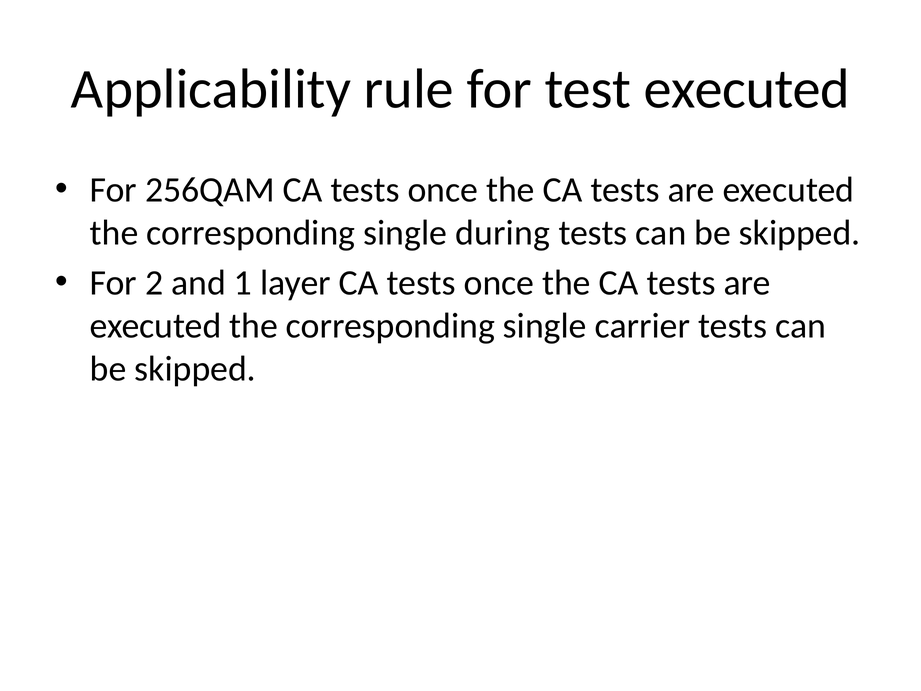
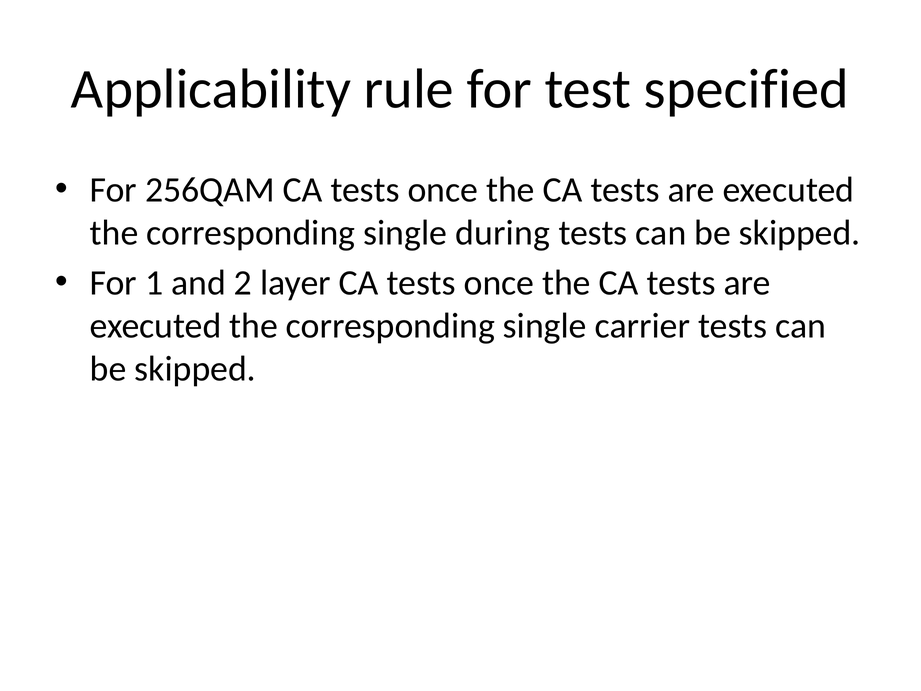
test executed: executed -> specified (746, 89)
2: 2 -> 1 (154, 283)
1: 1 -> 2 (243, 283)
